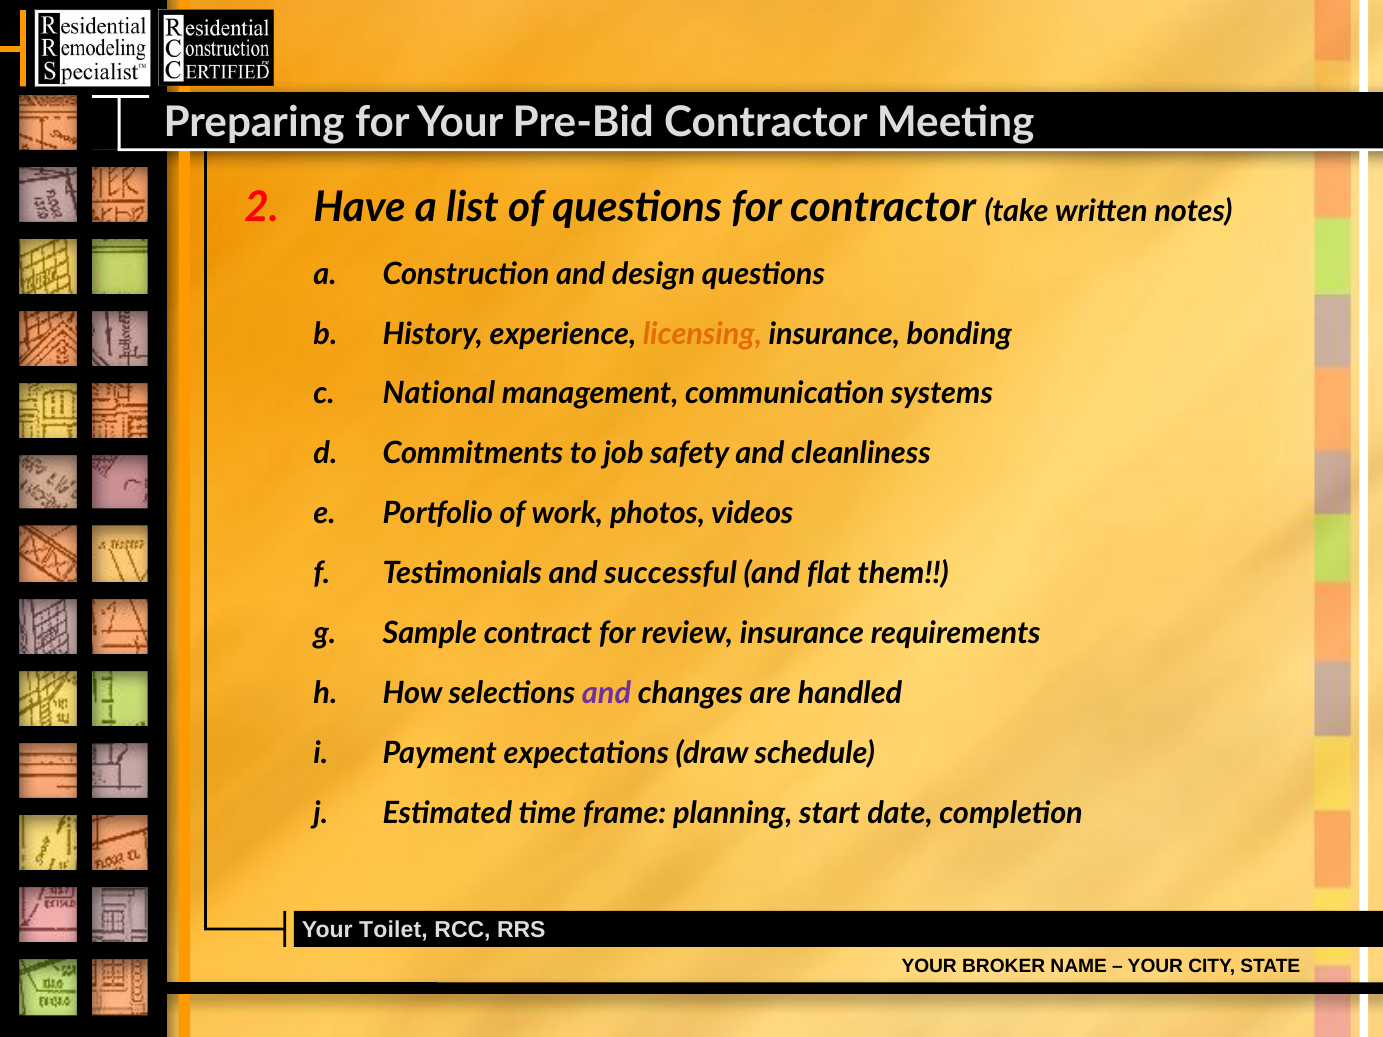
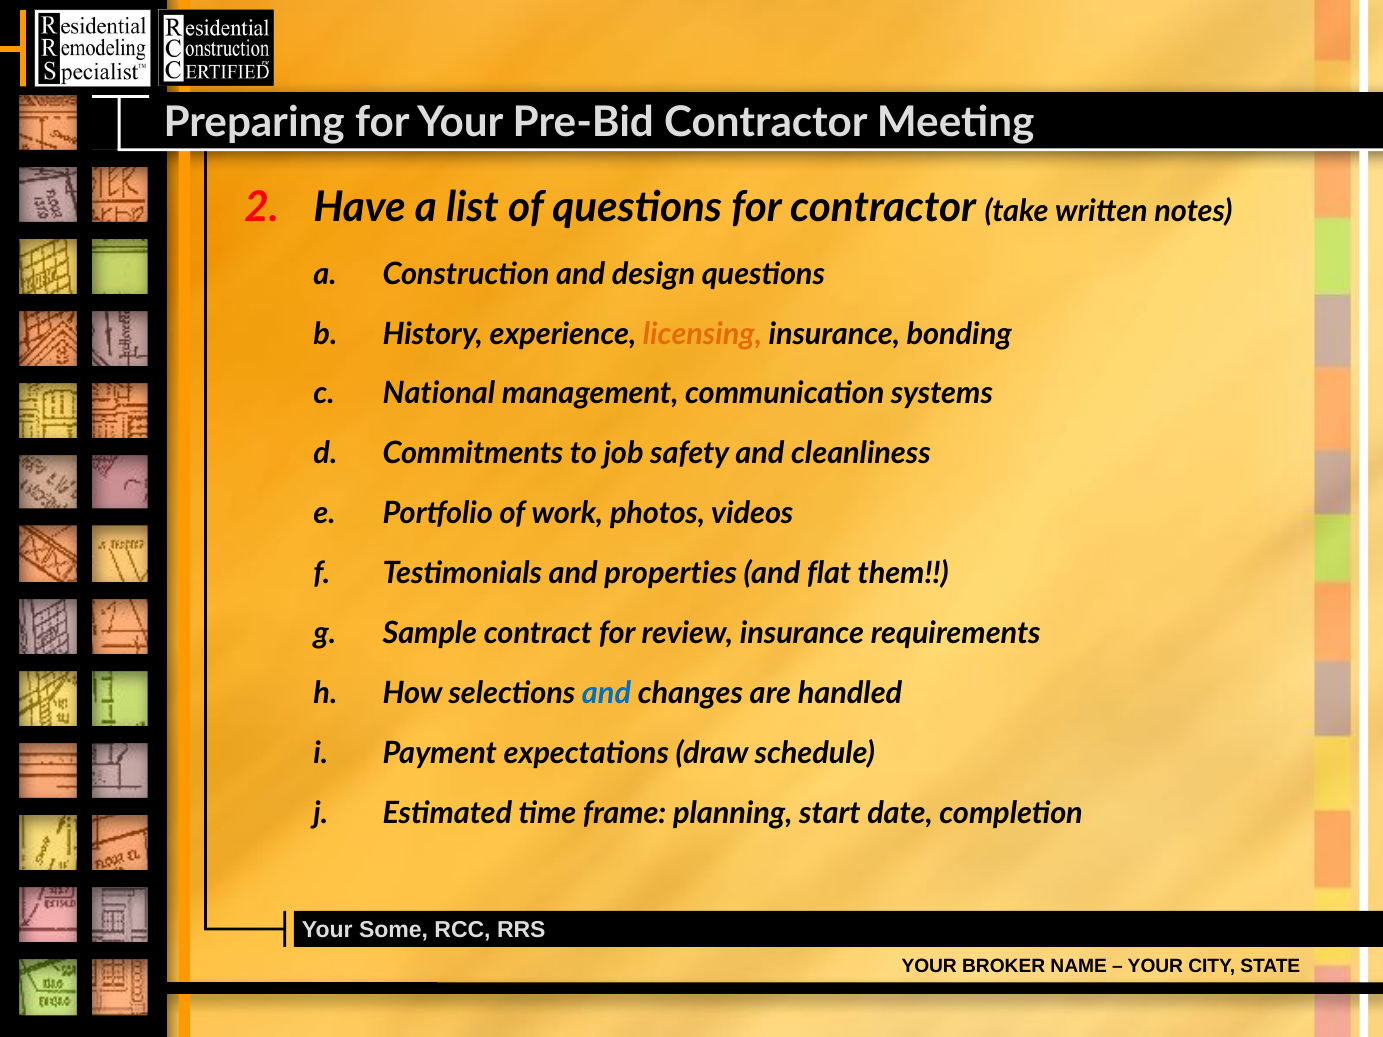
successful: successful -> properties (671, 574)
and colour: purple -> blue (607, 693)
Toilet: Toilet -> Some (394, 930)
